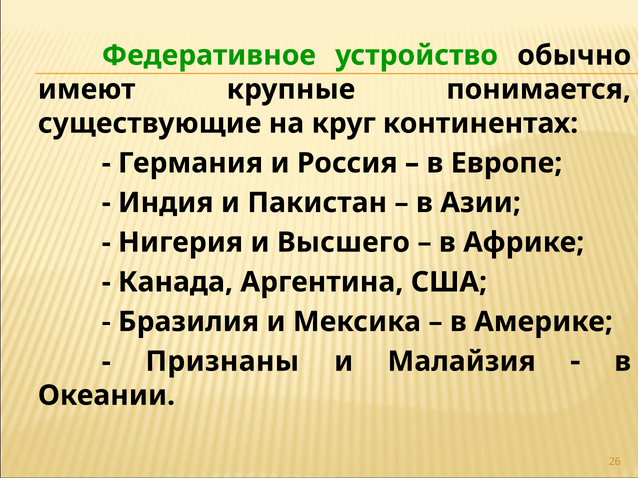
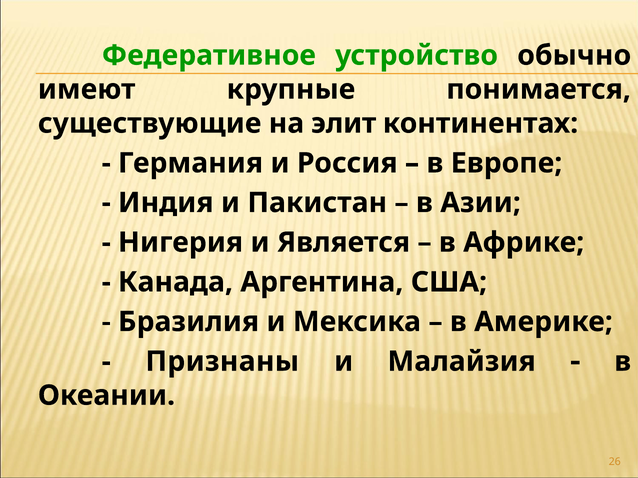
круг: круг -> элит (344, 124)
Высшего: Высшего -> Является (344, 243)
